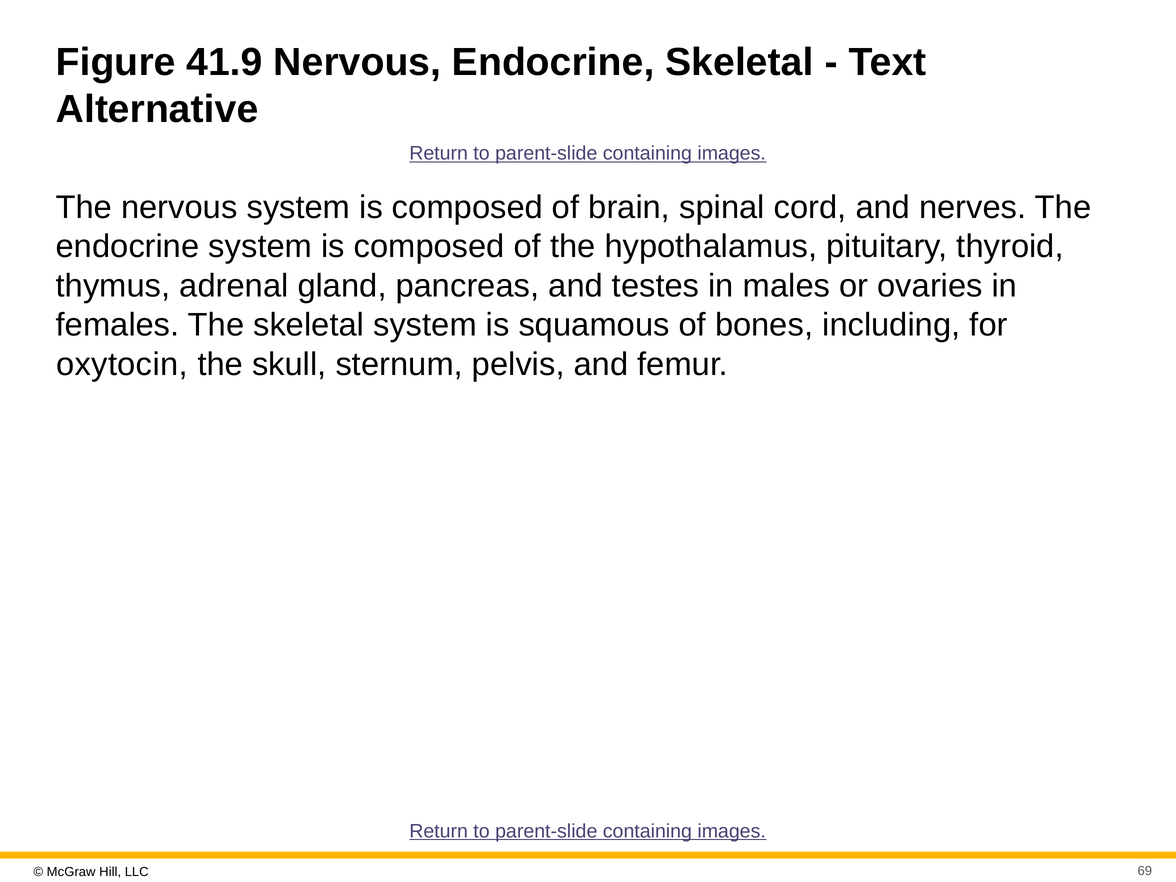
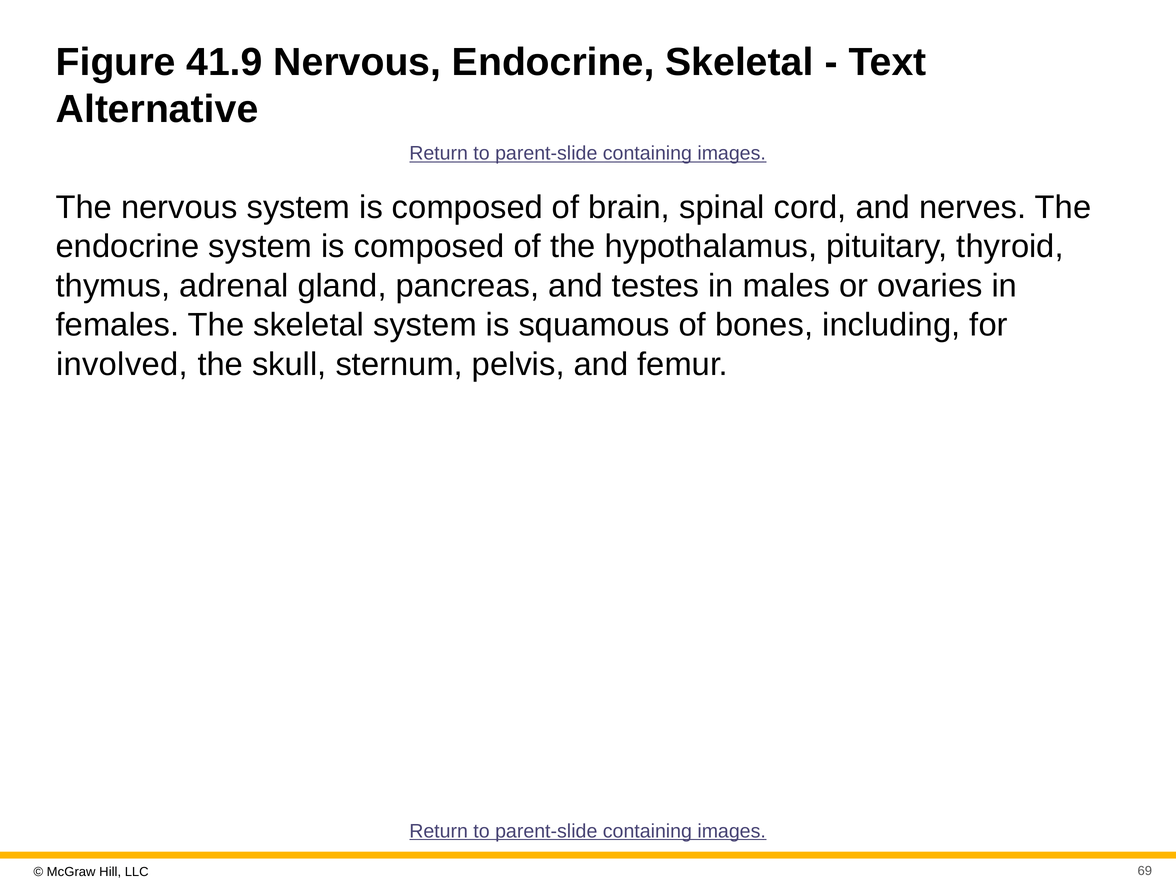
oxytocin: oxytocin -> involved (122, 364)
